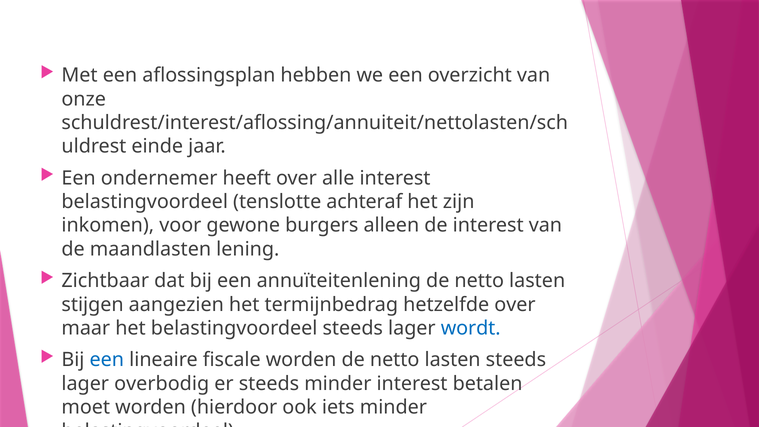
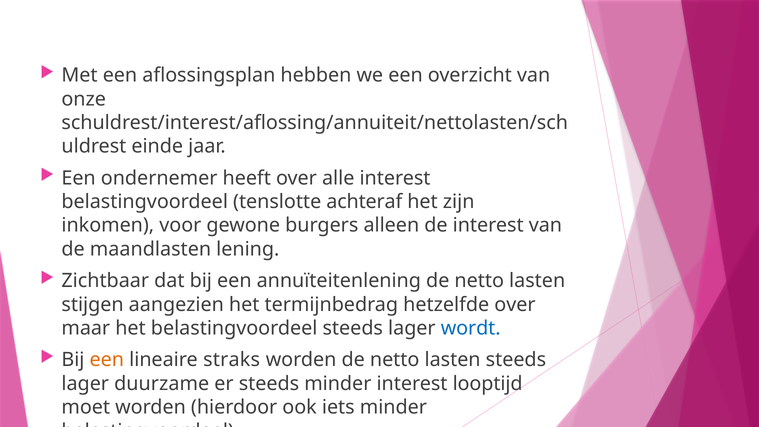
een colour: blue -> orange (107, 360)
fiscale: fiscale -> straks (232, 360)
overbodig: overbodig -> duurzame (162, 384)
betalen: betalen -> looptijd (488, 384)
